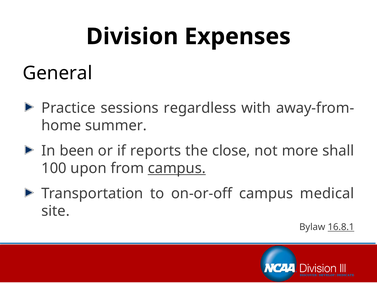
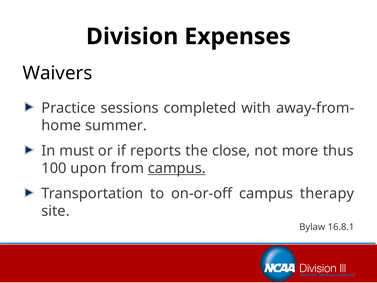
General: General -> Waivers (58, 73)
regardless: regardless -> completed (200, 108)
been: been -> must (77, 151)
shall: shall -> thus (338, 151)
medical: medical -> therapy (327, 193)
16.8.1 underline: present -> none (341, 227)
